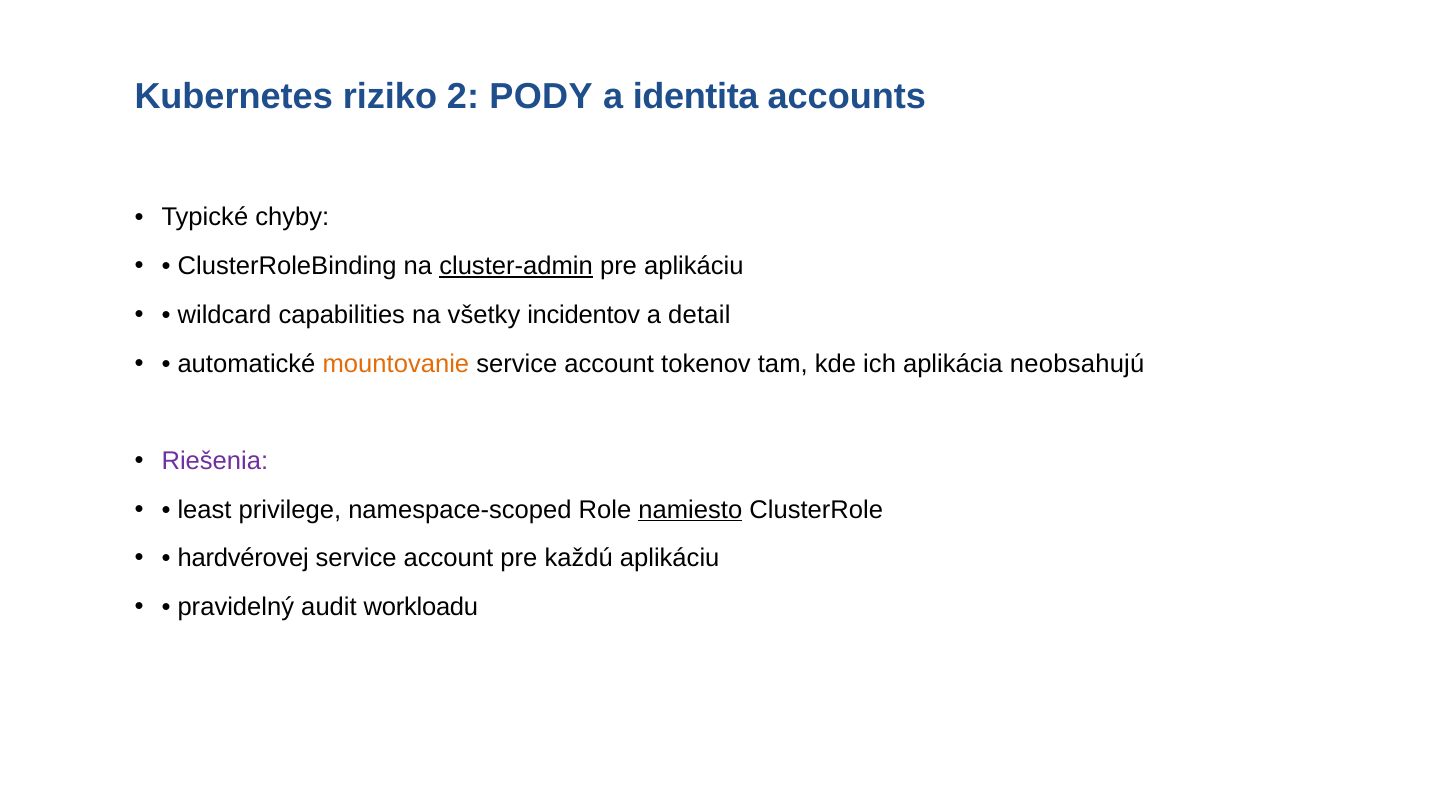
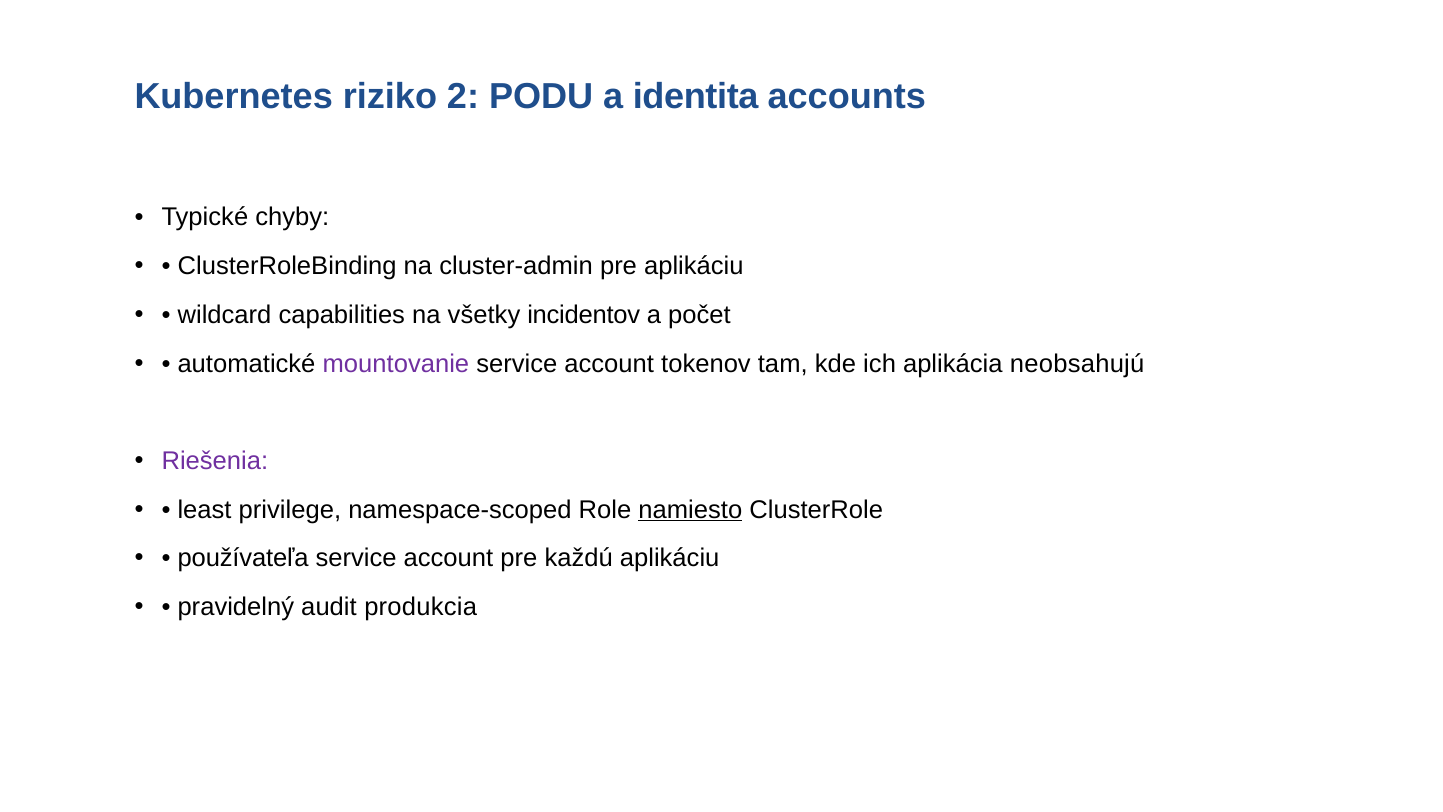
PODY: PODY -> PODU (541, 97)
cluster-admin underline: present -> none (516, 266)
detail: detail -> počet (699, 315)
mountovanie colour: orange -> purple (396, 363)
hardvérovej: hardvérovej -> používateľa (243, 558)
workloadu: workloadu -> produkcia (421, 607)
